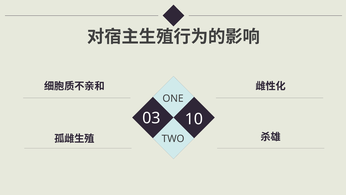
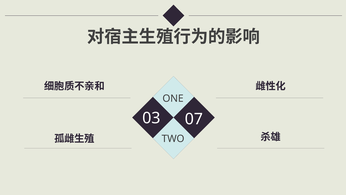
10: 10 -> 07 (194, 119)
